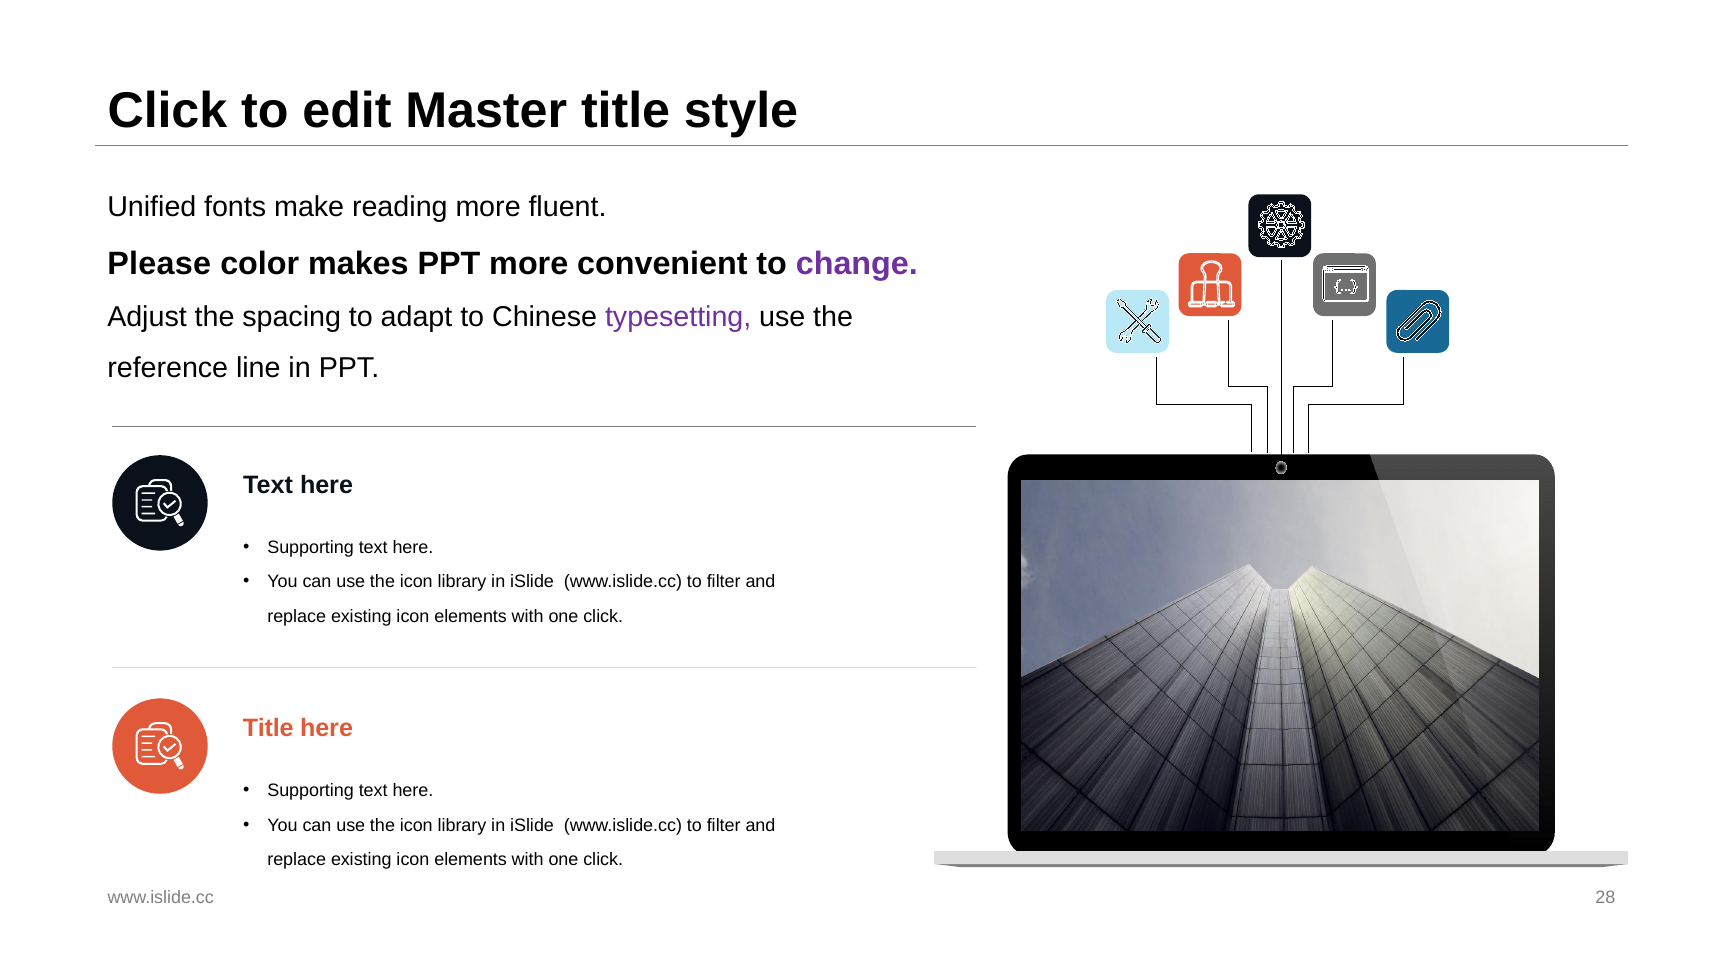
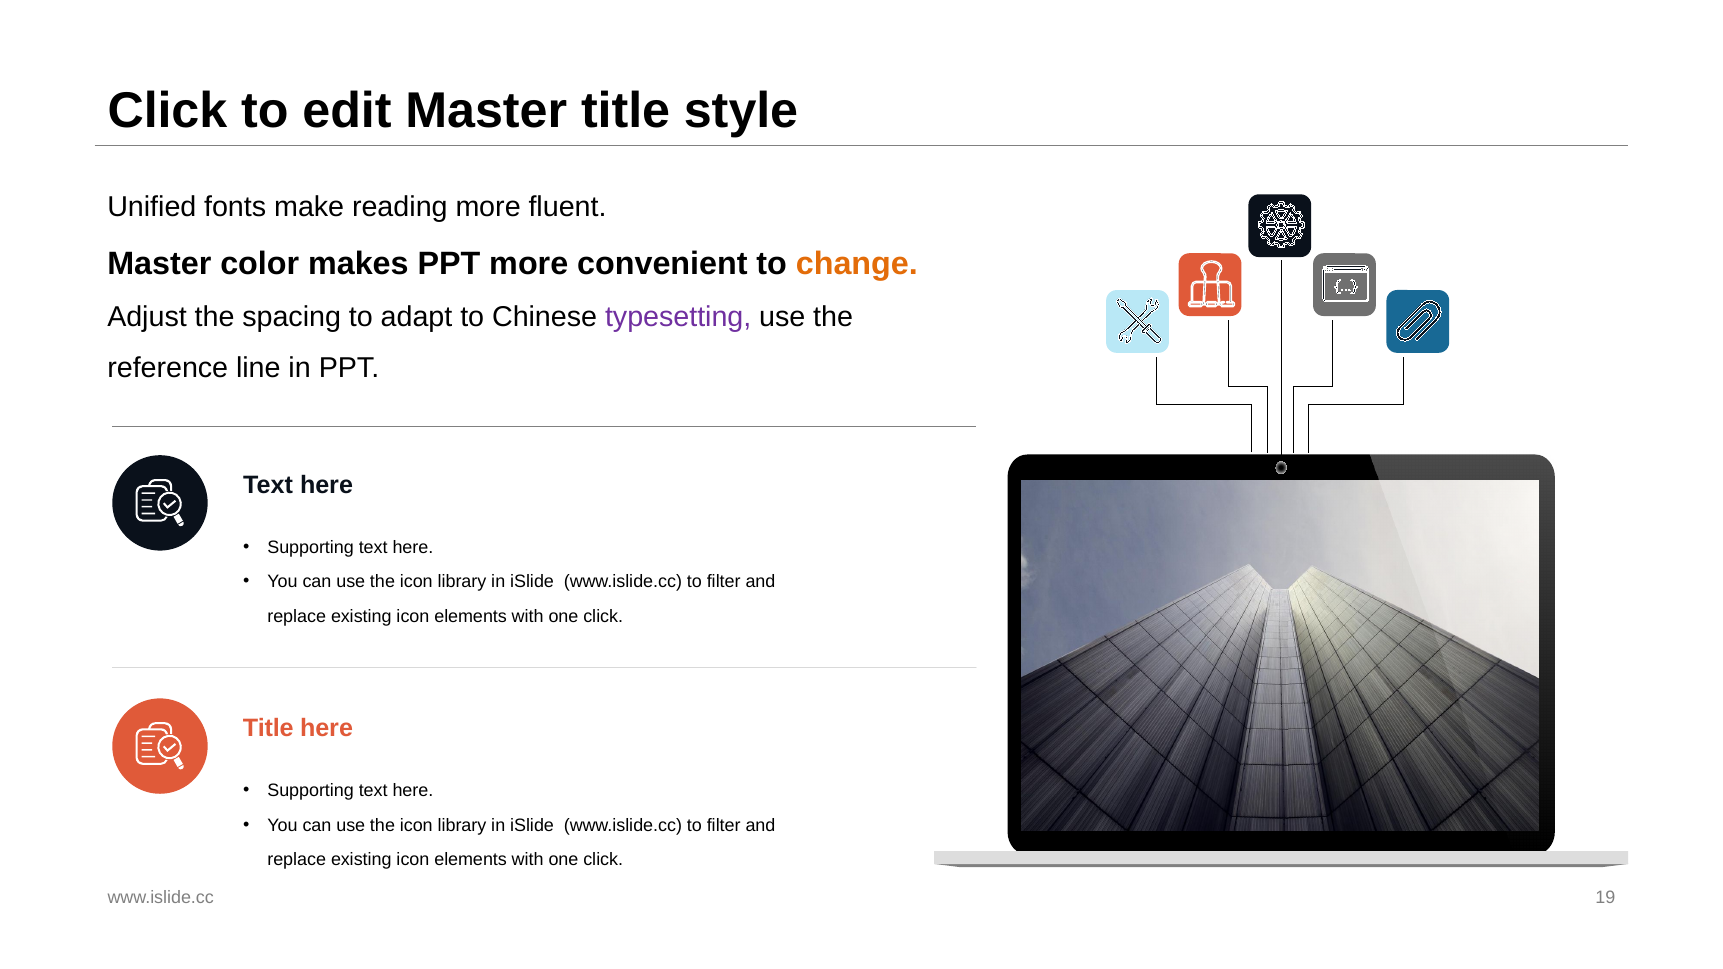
Please: Please -> Master (159, 263)
change colour: purple -> orange (857, 263)
28: 28 -> 19 (1605, 898)
